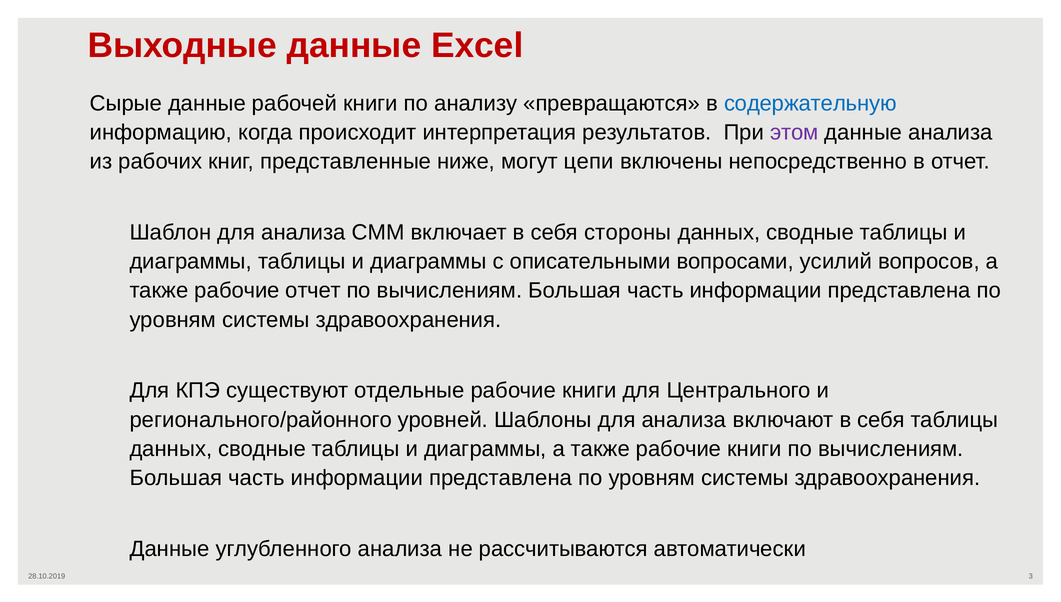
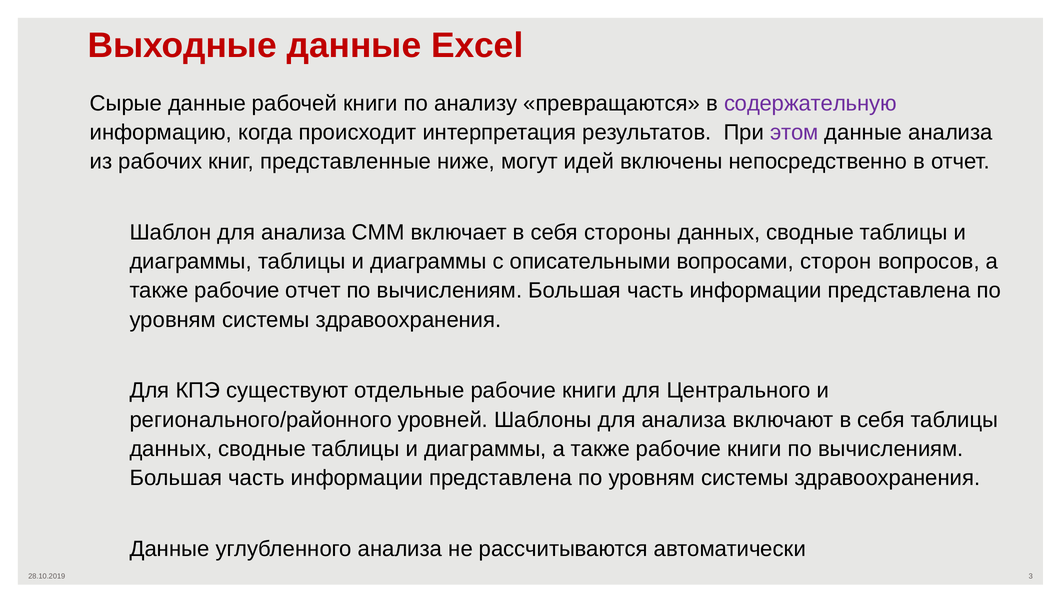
содержательную colour: blue -> purple (810, 103)
цепи: цепи -> идей (589, 162)
усилий: усилий -> сторон (836, 261)
